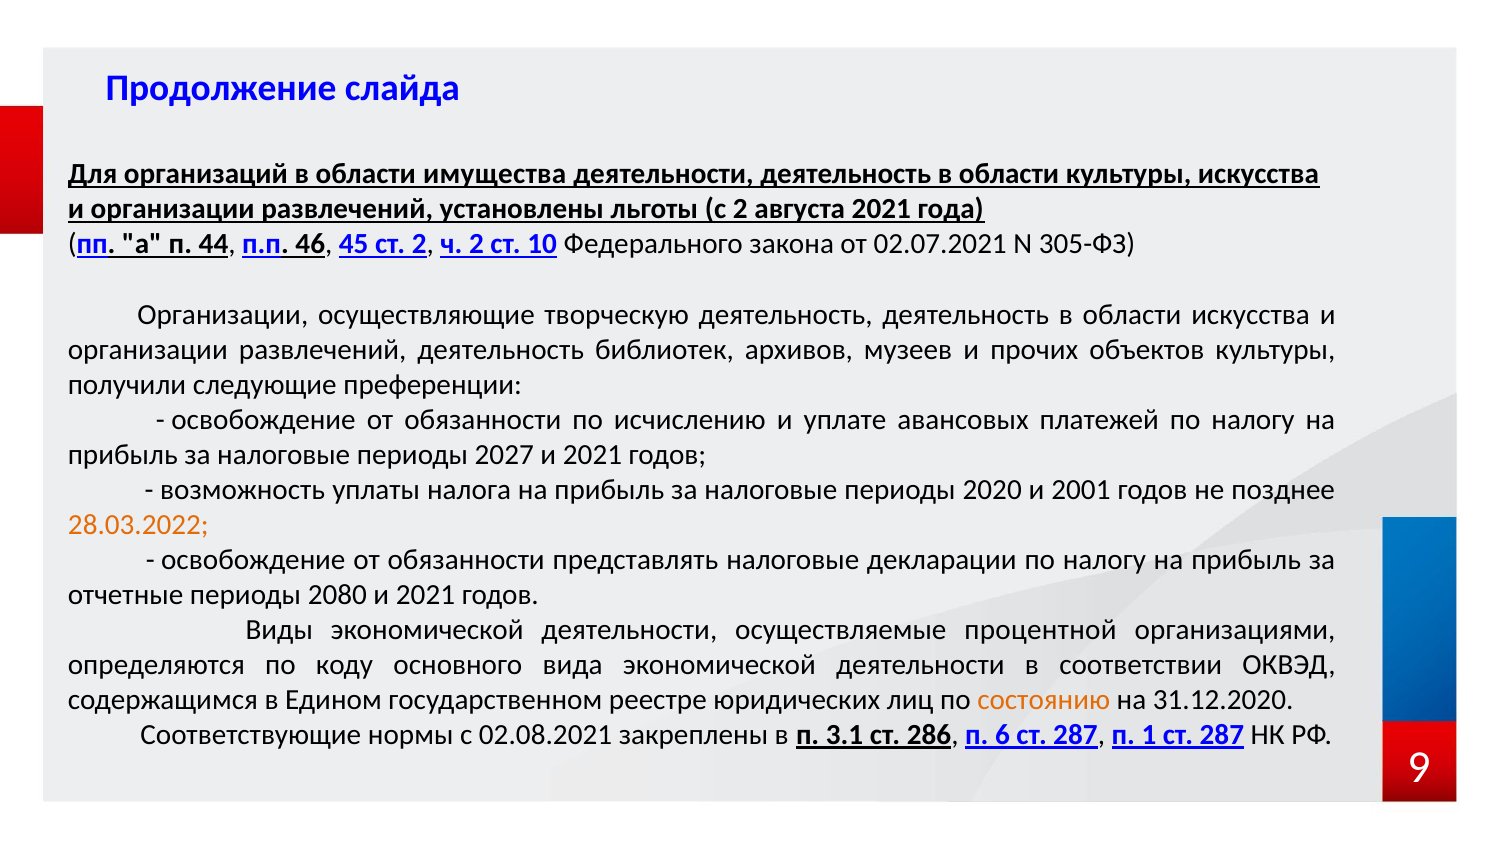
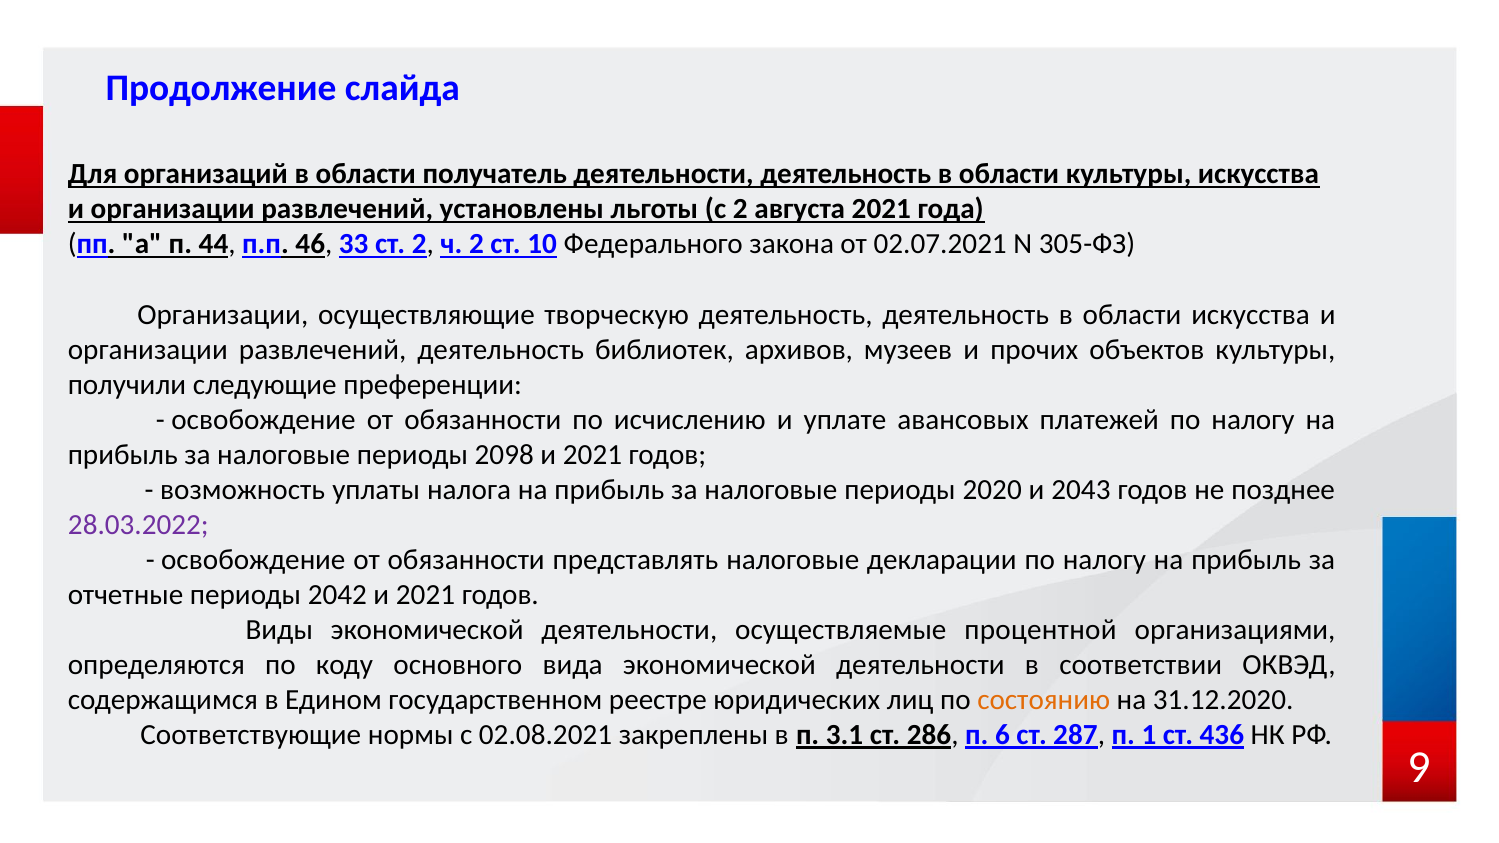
имущества: имущества -> получатель (495, 174)
45: 45 -> 33 (354, 244)
2027: 2027 -> 2098 (504, 455)
2001: 2001 -> 2043 (1081, 490)
28.03.2022 colour: orange -> purple (138, 525)
2080: 2080 -> 2042 (337, 595)
1 ст 287: 287 -> 436 (1222, 735)
